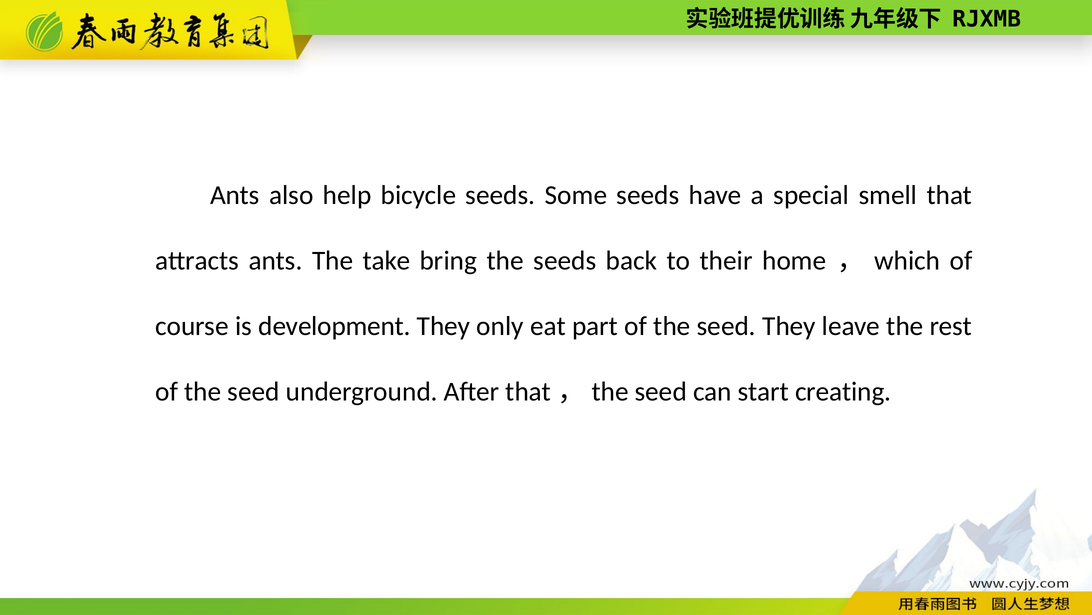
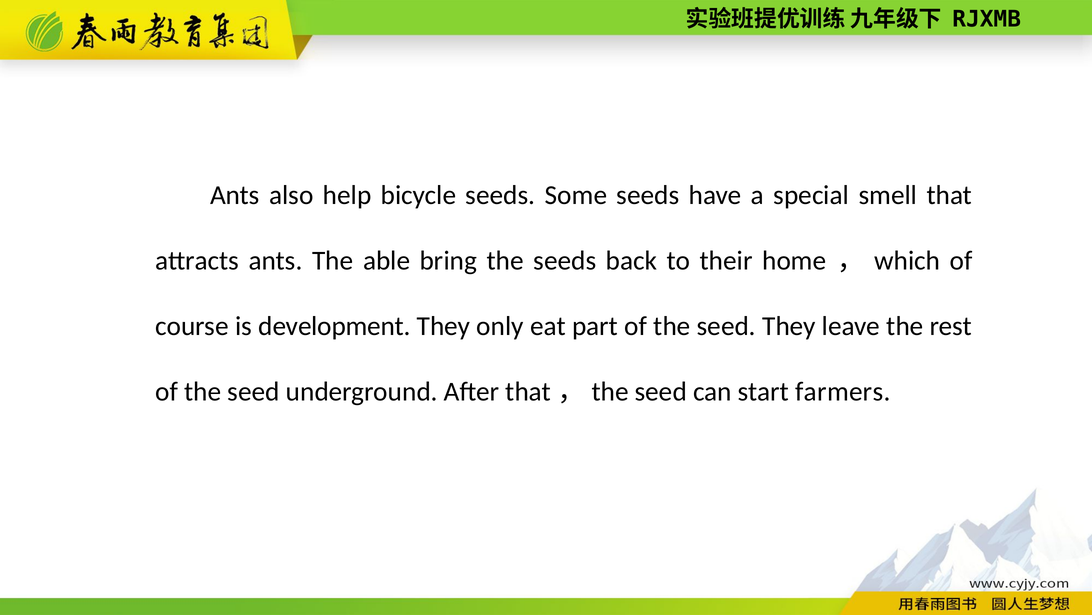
take: take -> able (387, 260)
creating: creating -> farmers (843, 391)
